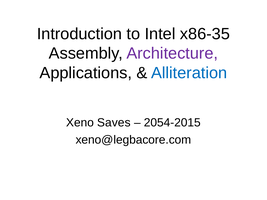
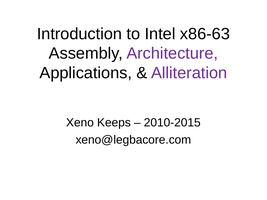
x86-35: x86-35 -> x86-63 (205, 34)
Alliteration colour: blue -> purple (189, 73)
Saves: Saves -> Keeps (114, 123)
2054-2015: 2054-2015 -> 2010-2015 (172, 123)
